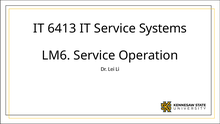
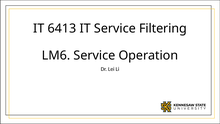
Systems: Systems -> Filtering (163, 28)
